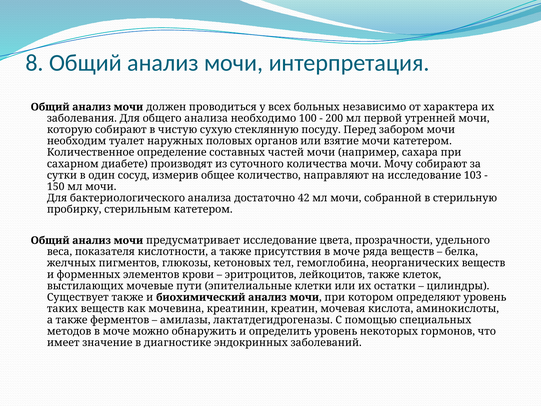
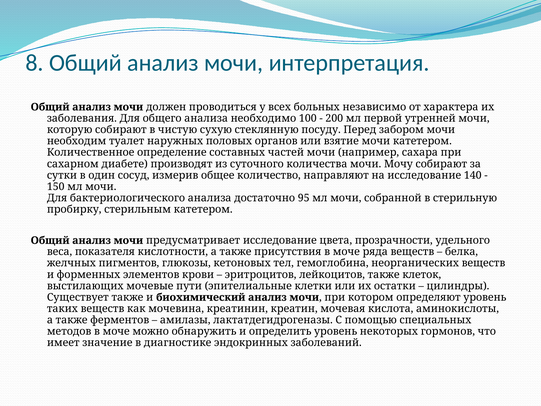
103: 103 -> 140 (473, 175)
42: 42 -> 95 (304, 198)
